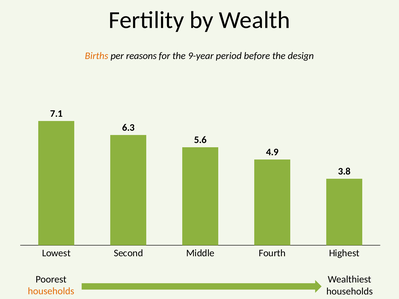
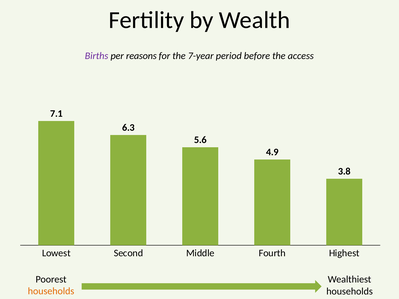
Births colour: orange -> purple (97, 56)
9-year: 9-year -> 7-year (201, 56)
design: design -> access (301, 56)
